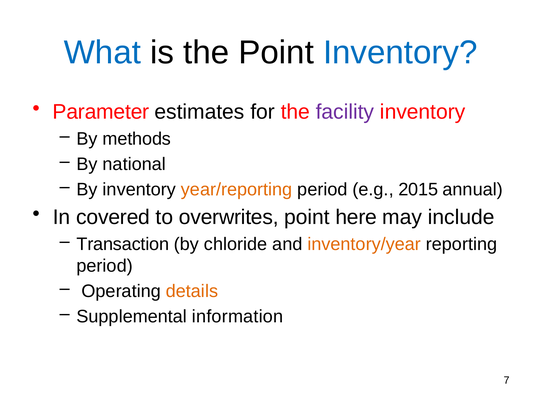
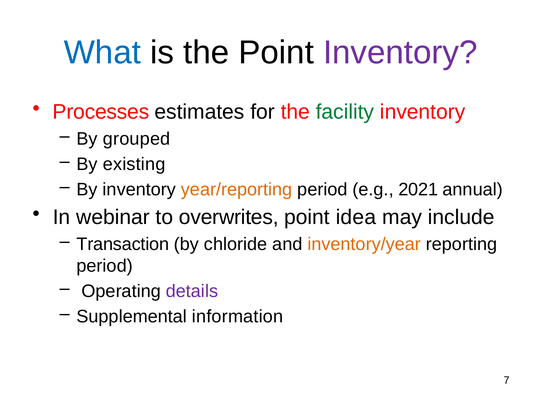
Inventory colour: blue -> purple (400, 52)
Parameter: Parameter -> Processes (101, 112)
facility colour: purple -> green (345, 112)
methods: methods -> grouped (137, 139)
national: national -> existing (134, 164)
2015: 2015 -> 2021 (418, 189)
covered: covered -> webinar (113, 217)
here: here -> idea (356, 217)
details colour: orange -> purple (192, 291)
